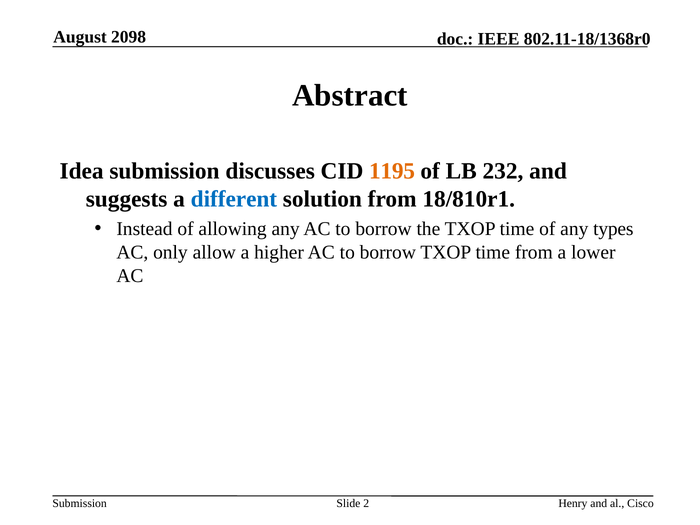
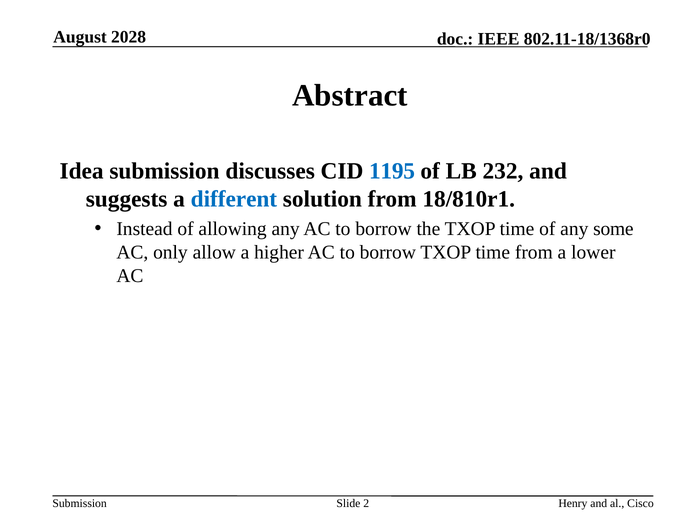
2098: 2098 -> 2028 (129, 37)
1195 colour: orange -> blue (392, 171)
types: types -> some (613, 229)
